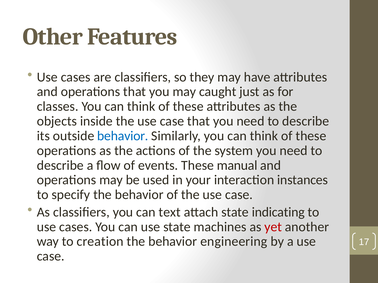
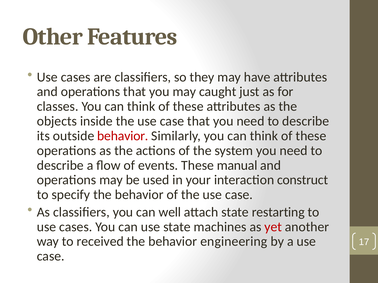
behavior colour: blue -> red (123, 136)
instances: instances -> construct (303, 180)
text: text -> well (170, 212)
indicating: indicating -> restarting (278, 212)
creation: creation -> received (100, 242)
